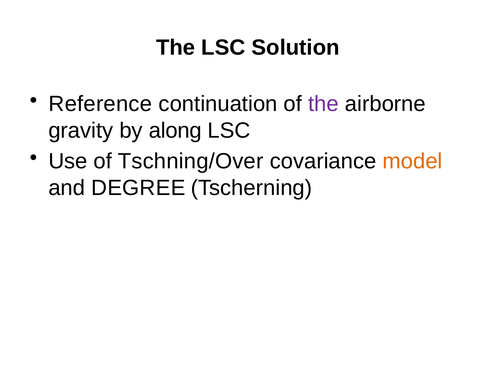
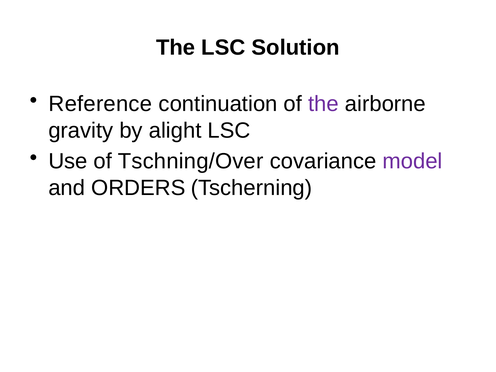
along: along -> alight (175, 131)
model colour: orange -> purple (412, 161)
DEGREE: DEGREE -> ORDERS (138, 188)
